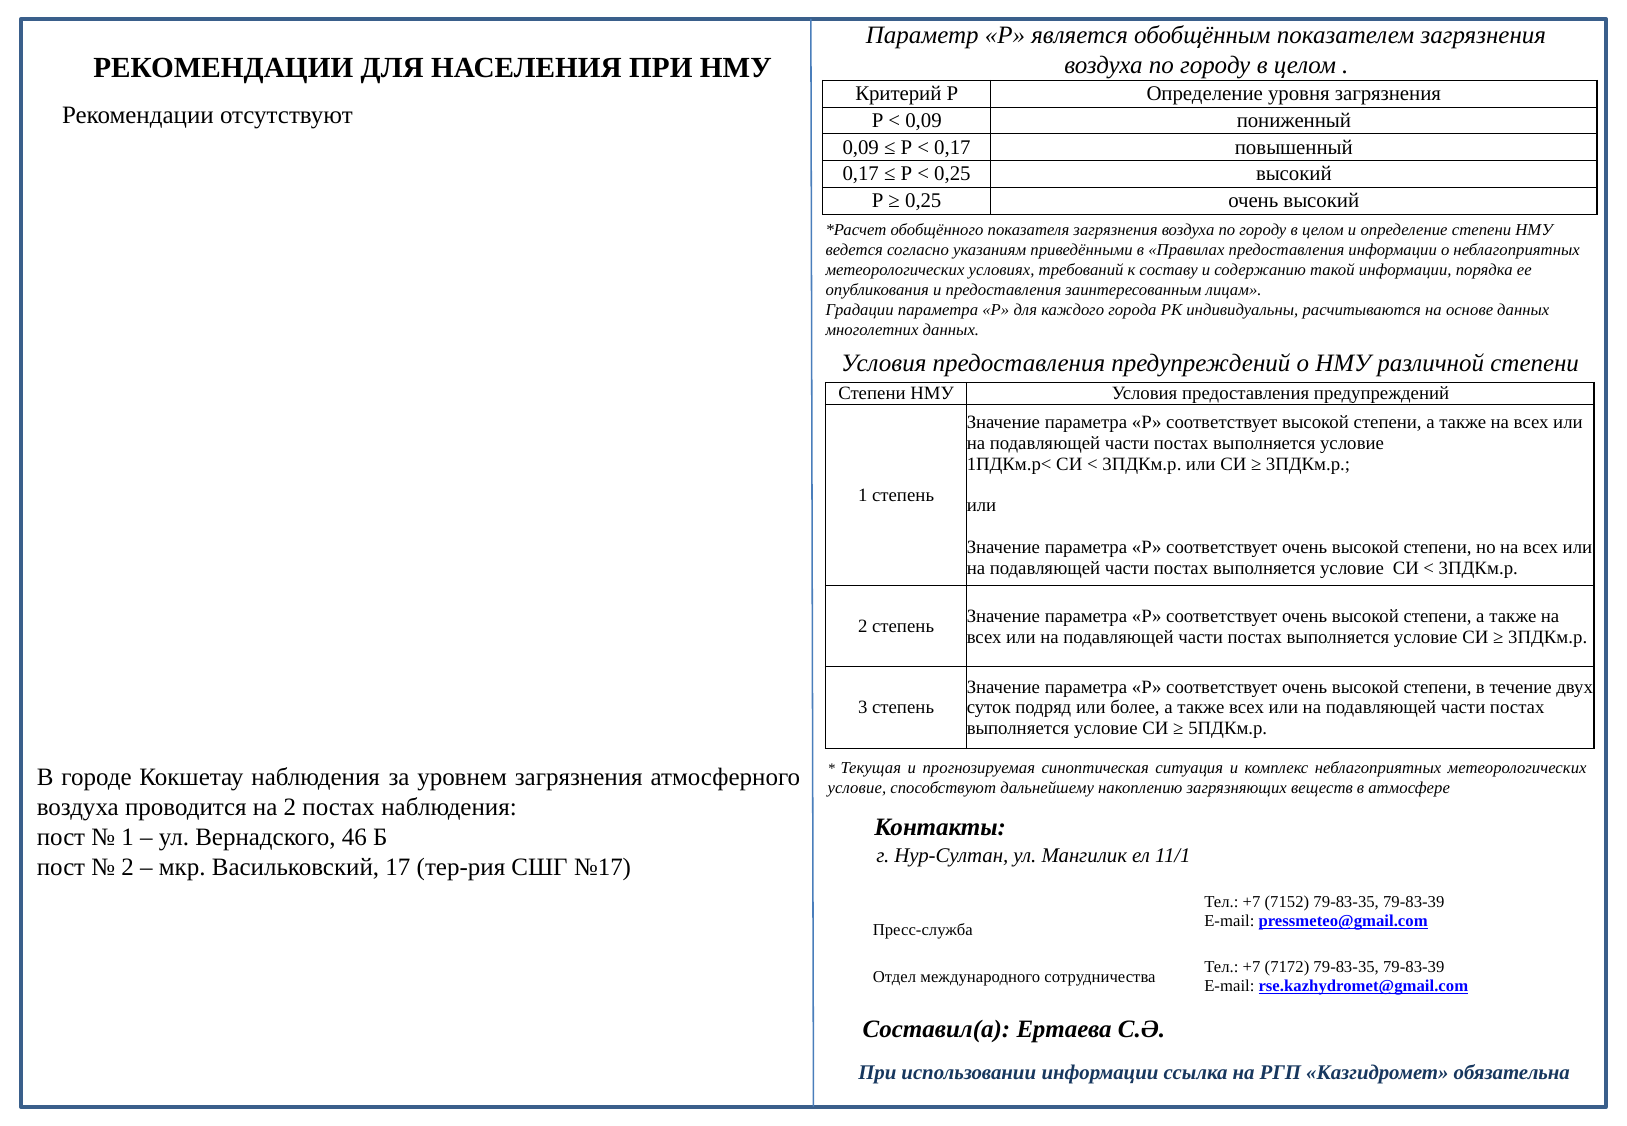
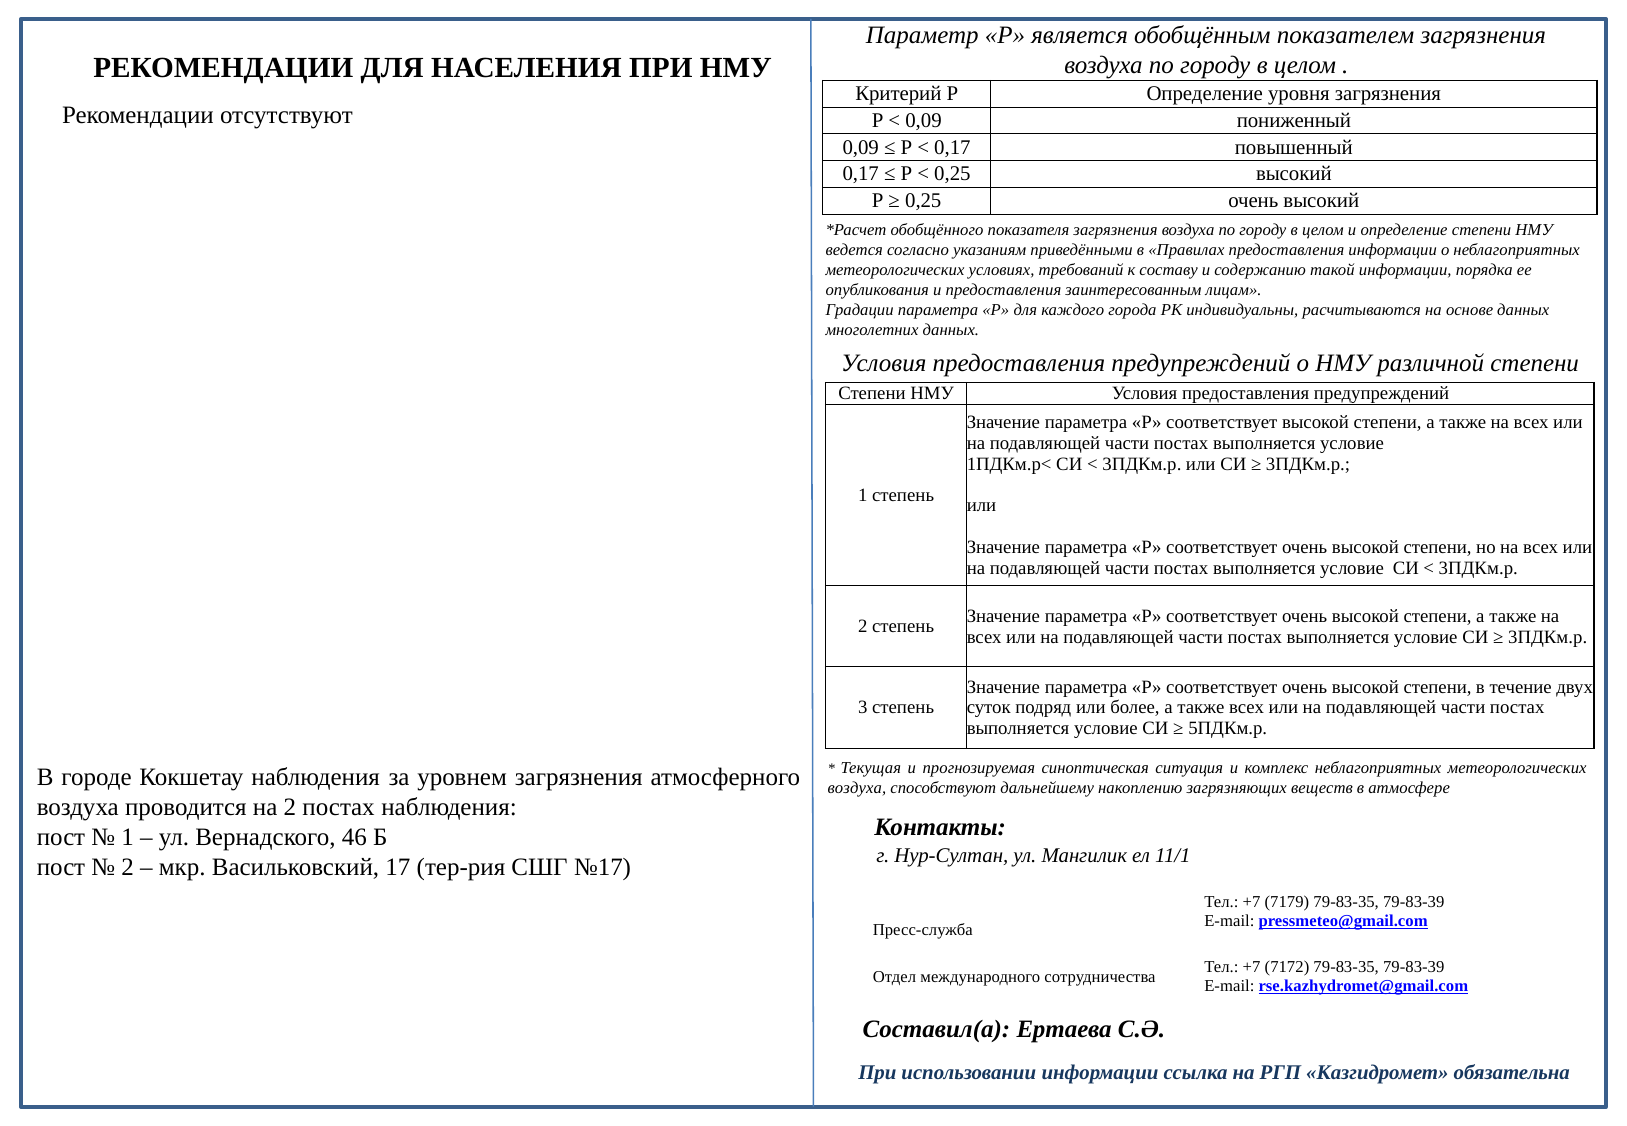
условие: условие -> воздуха (857, 789)
7152: 7152 -> 7179 (1287, 903)
